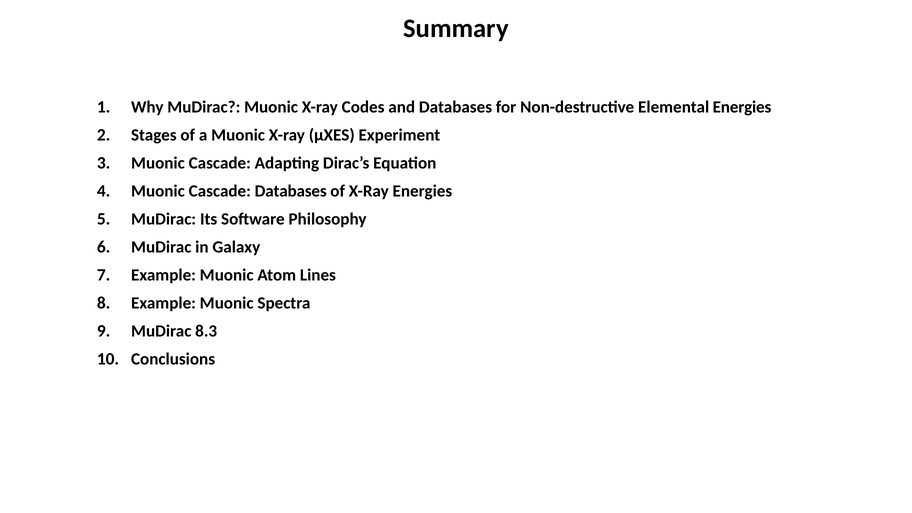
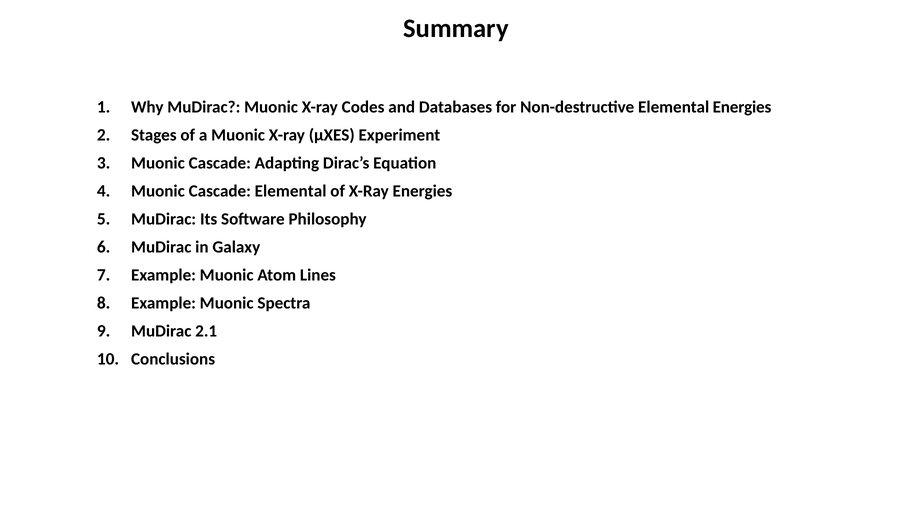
Cascade Databases: Databases -> Elemental (291, 191)
8.3: 8.3 -> 2.1 (206, 331)
